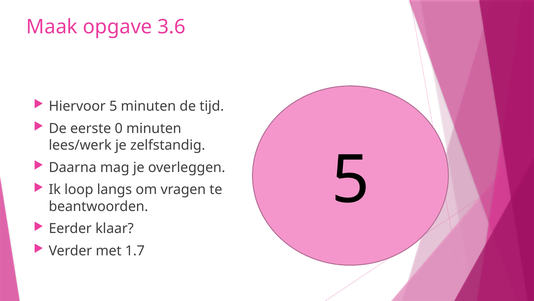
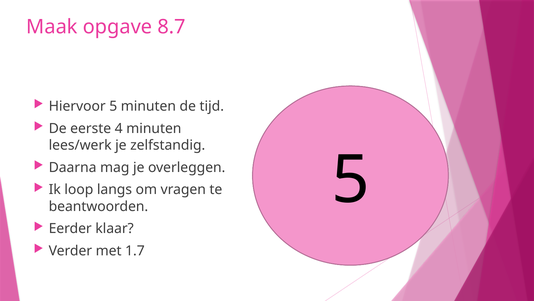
3.6: 3.6 -> 8.7 (172, 27)
0: 0 -> 4 (119, 128)
